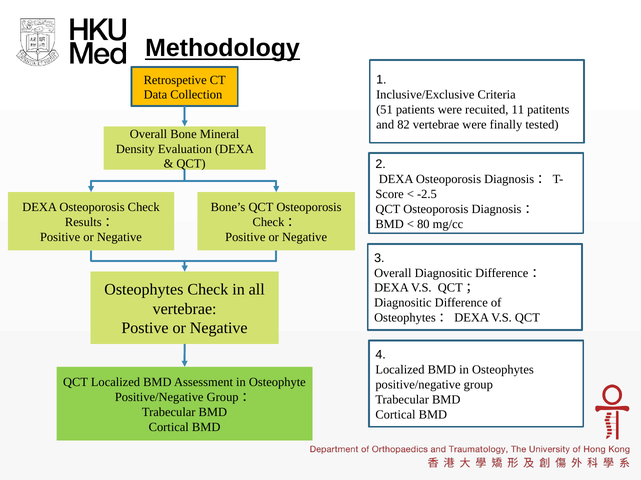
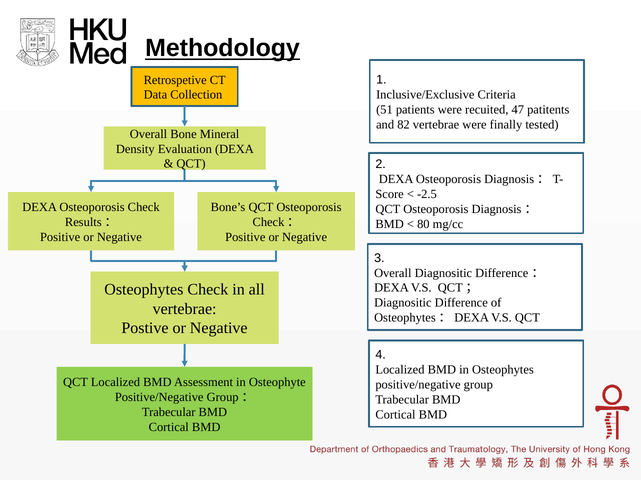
11: 11 -> 47 (518, 110)
